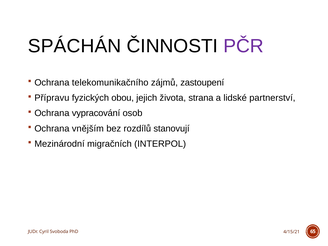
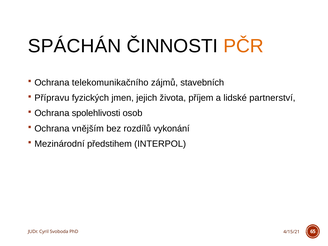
PČR colour: purple -> orange (244, 46)
zastoupení: zastoupení -> stavebních (202, 83)
obou: obou -> jmen (123, 98)
strana: strana -> příjem (201, 98)
vypracování: vypracování -> spolehlivosti (96, 113)
stanovují: stanovují -> vykonání (172, 129)
migračních: migračních -> předstihem (109, 144)
